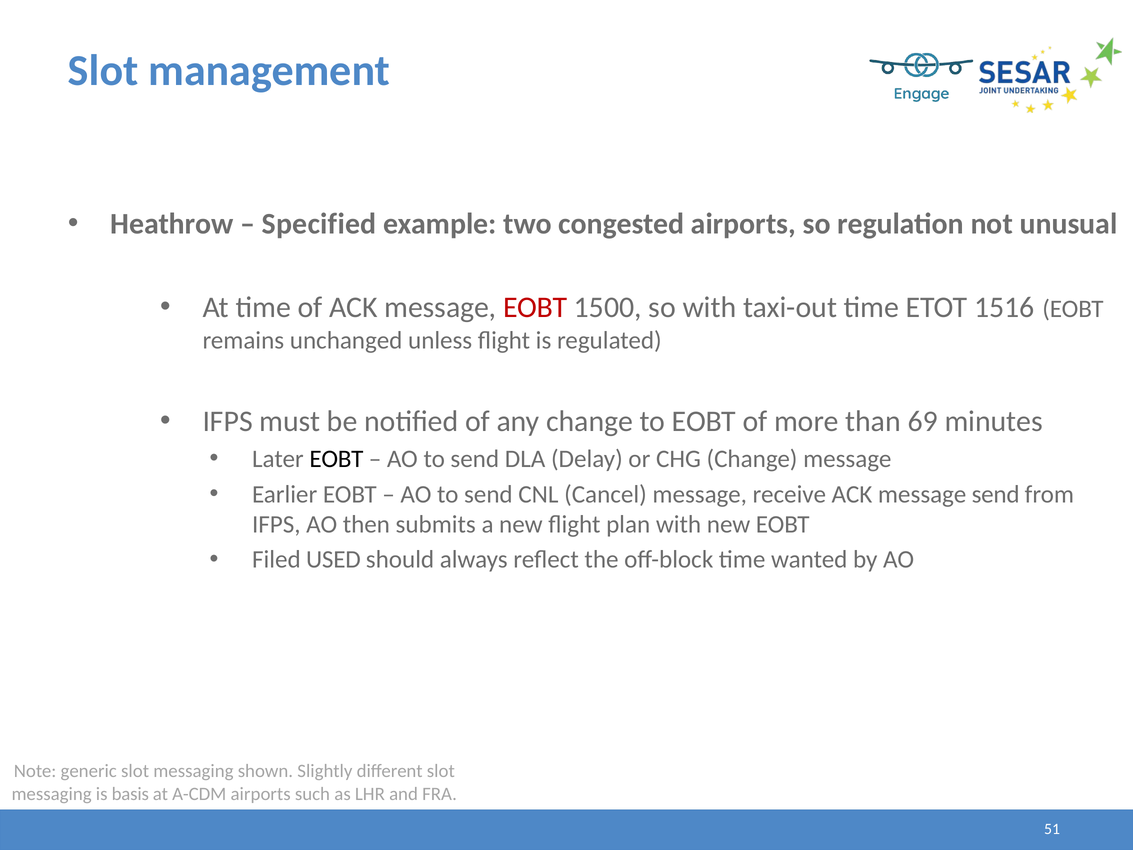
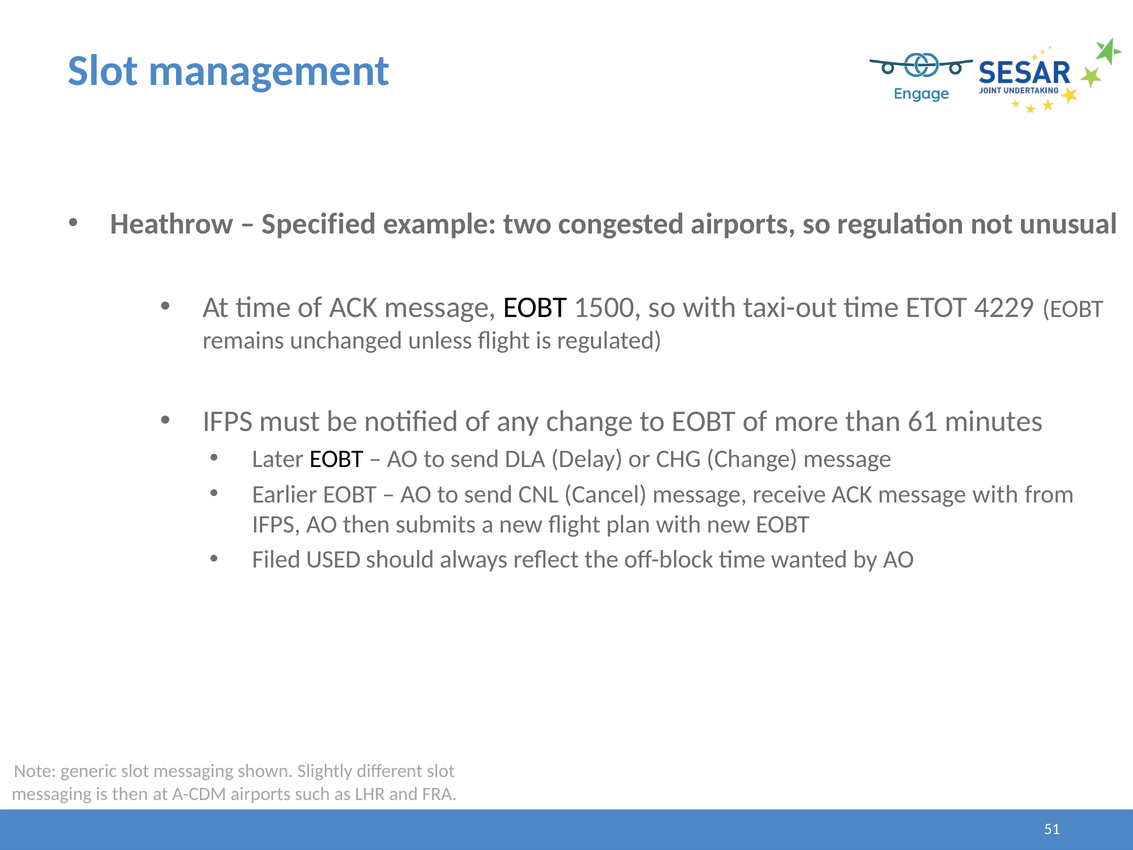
EOBT colour: red -> black (535, 308)
1516: 1516 -> 4229 (1004, 308)
69: 69 -> 61 (923, 421)
message send: send -> with (995, 494)
is basis: basis -> then (130, 794)
